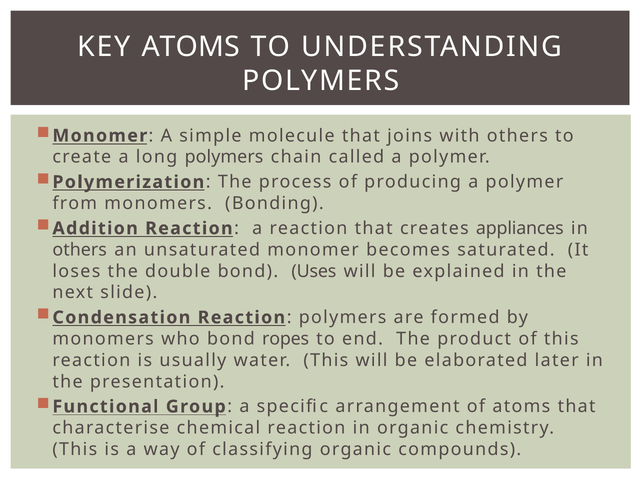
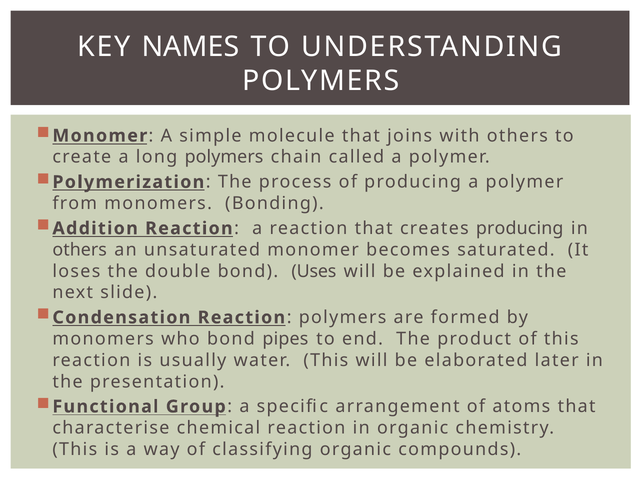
KEY ATOMS: ATOMS -> NAMES (191, 47)
creates appliances: appliances -> producing (520, 229)
ropes: ropes -> pipes (285, 339)
